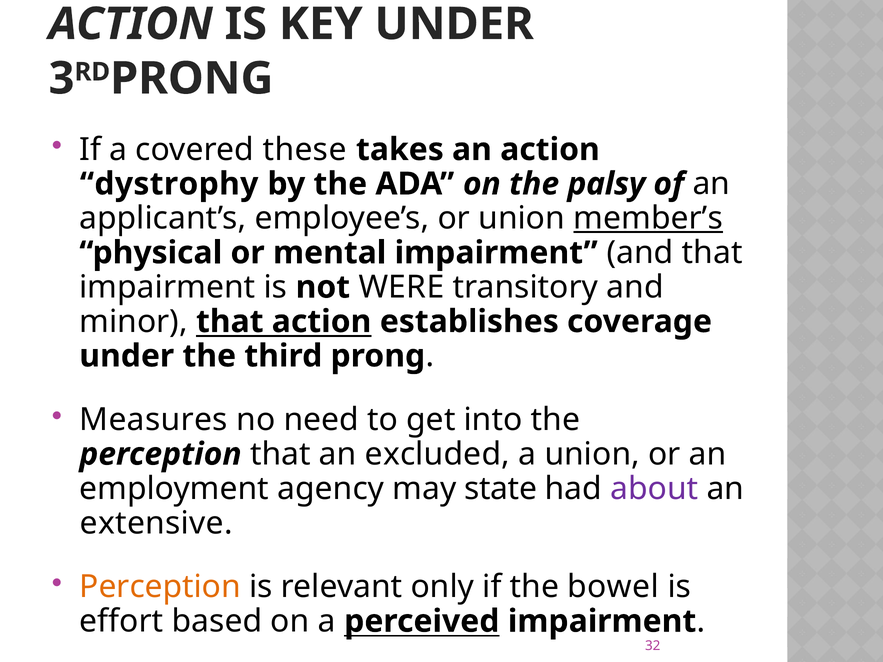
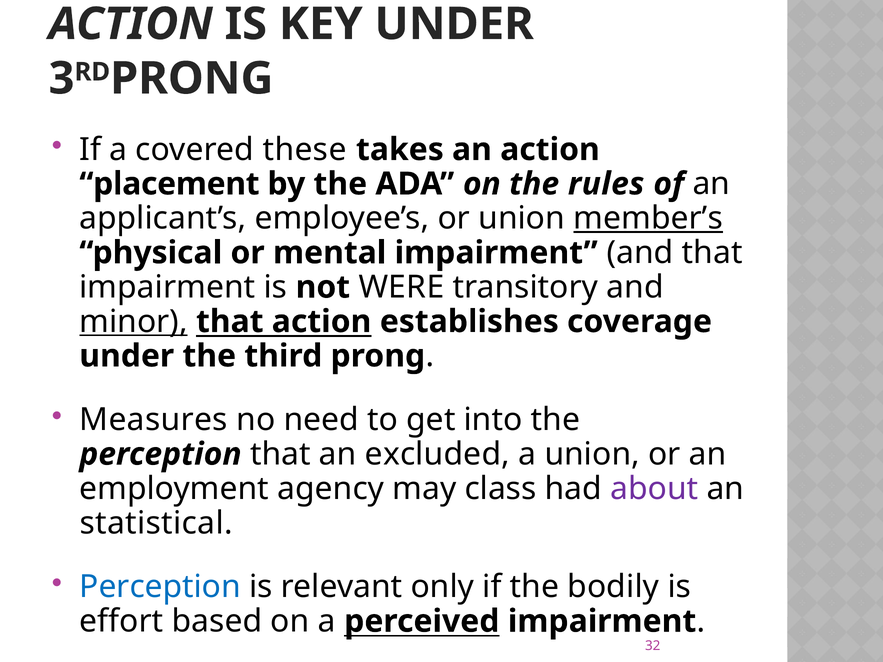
dystrophy: dystrophy -> placement (169, 184)
palsy: palsy -> rules (606, 184)
minor underline: none -> present (133, 322)
state: state -> class (501, 489)
extensive: extensive -> statistical (156, 523)
Perception colour: orange -> blue (160, 587)
bowel: bowel -> bodily (613, 587)
